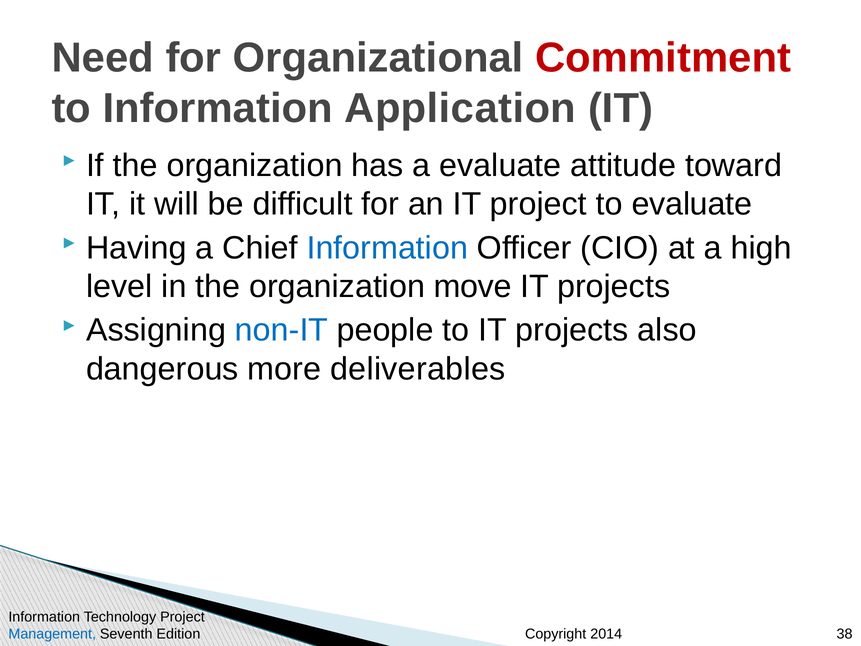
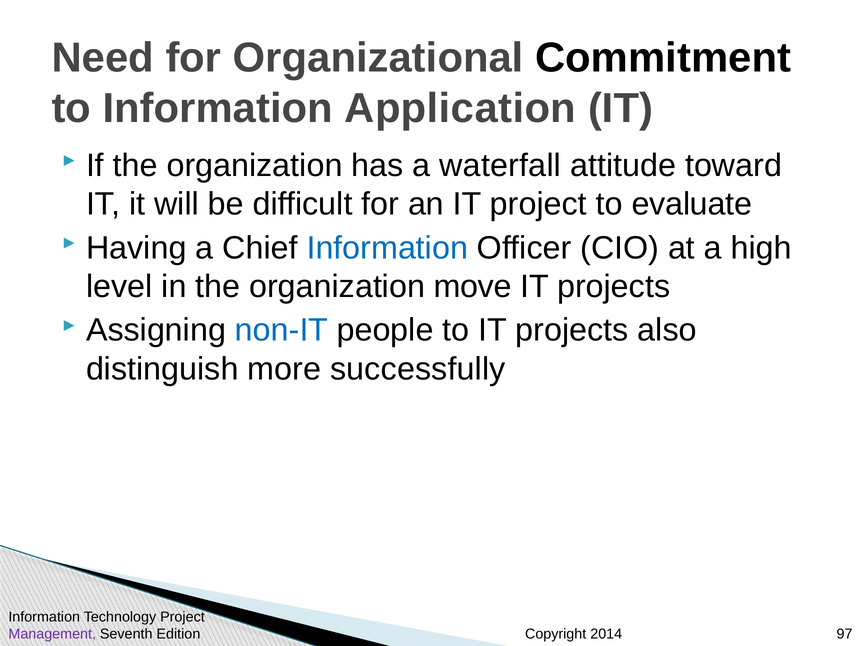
Commitment colour: red -> black (663, 58)
a evaluate: evaluate -> waterfall (500, 165)
dangerous: dangerous -> distinguish (162, 369)
deliverables: deliverables -> successfully (418, 369)
Management colour: blue -> purple (52, 634)
38: 38 -> 97 (845, 634)
